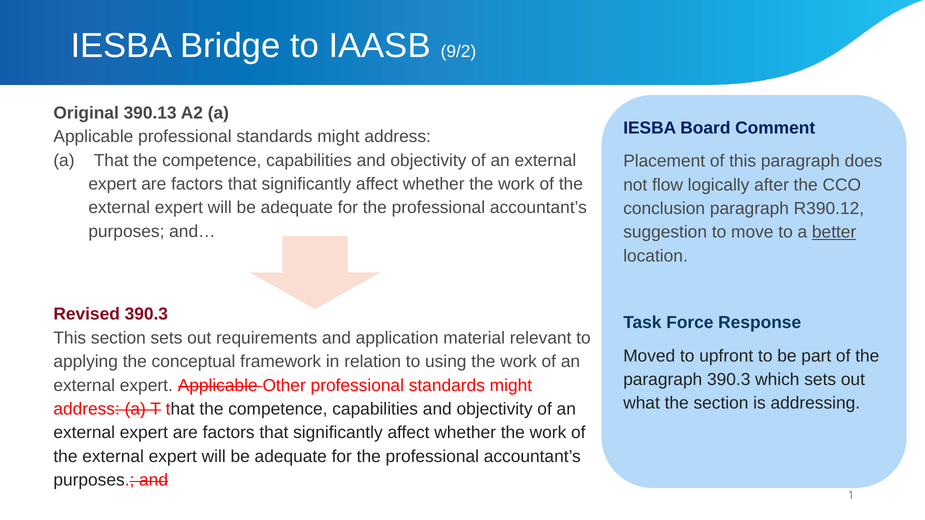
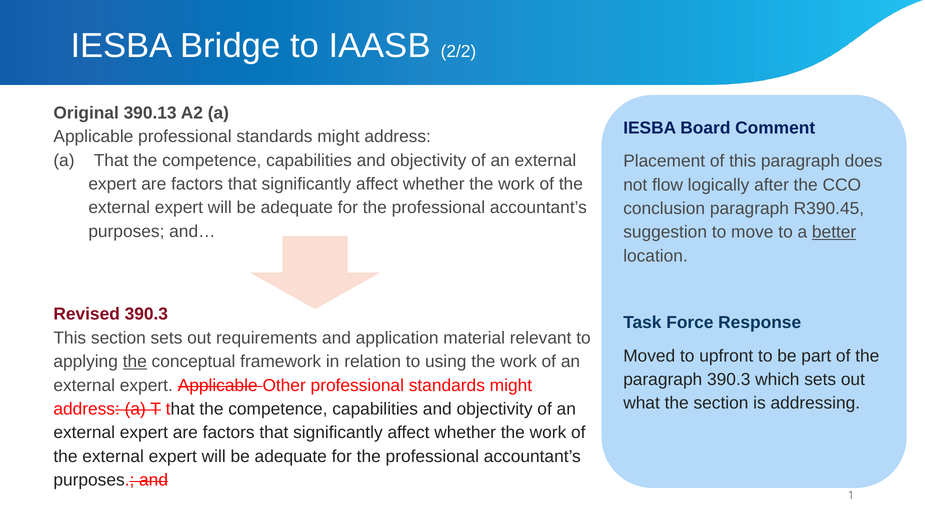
9/2: 9/2 -> 2/2 (458, 51)
R390.12: R390.12 -> R390.45 (829, 209)
the underline: none -> present (135, 362)
